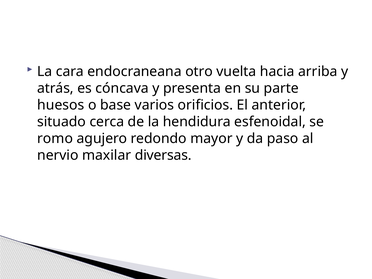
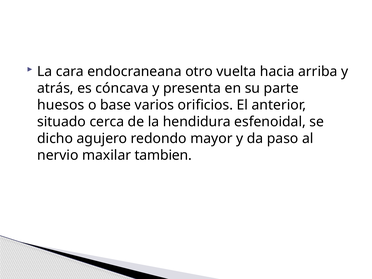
romo: romo -> dicho (55, 138)
diversas: diversas -> tambien (163, 155)
